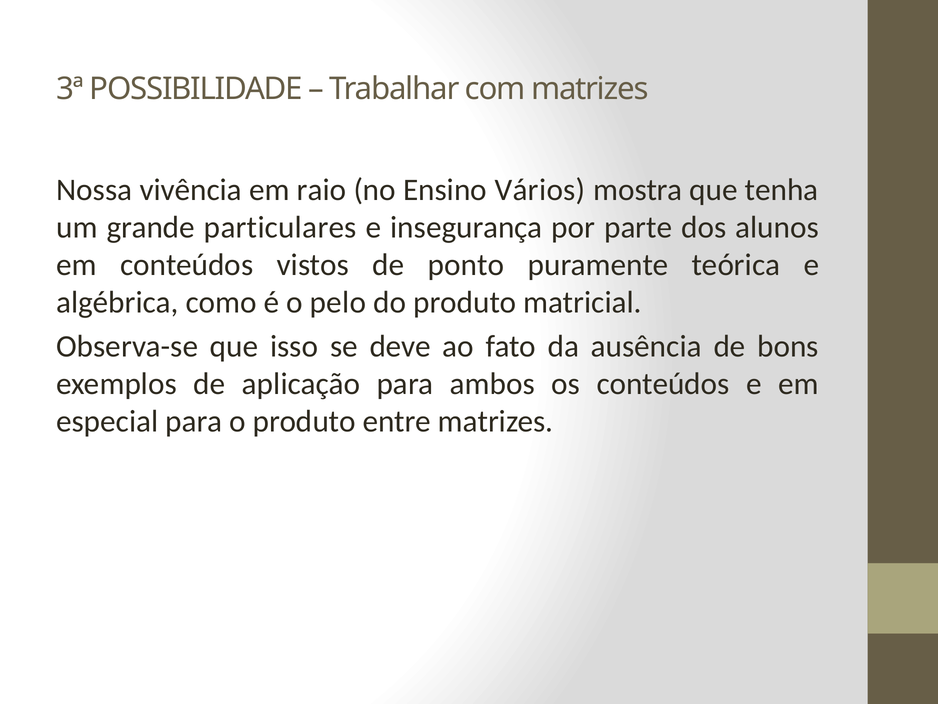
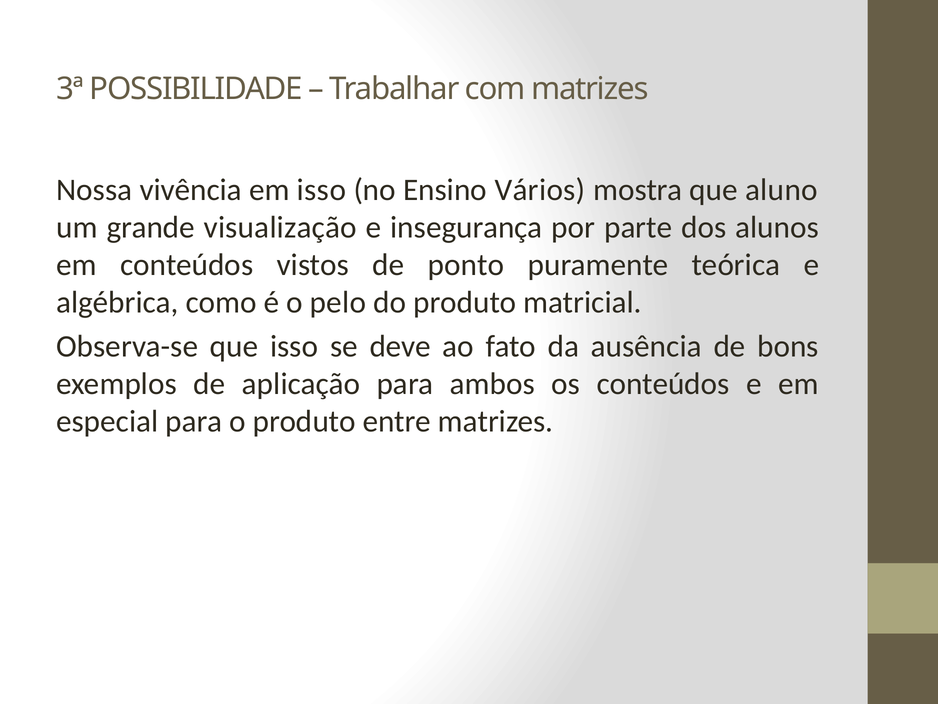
em raio: raio -> isso (321, 190)
tenha: tenha -> aluno (781, 190)
particulares: particulares -> visualização (280, 227)
